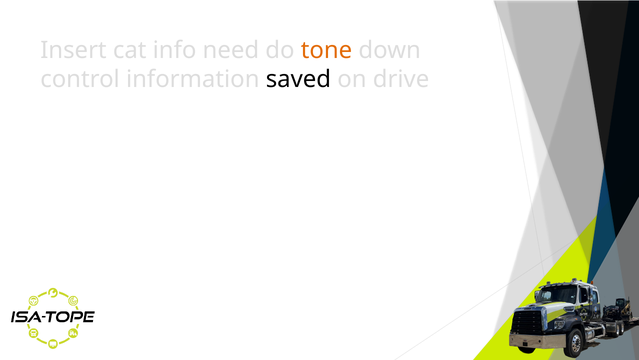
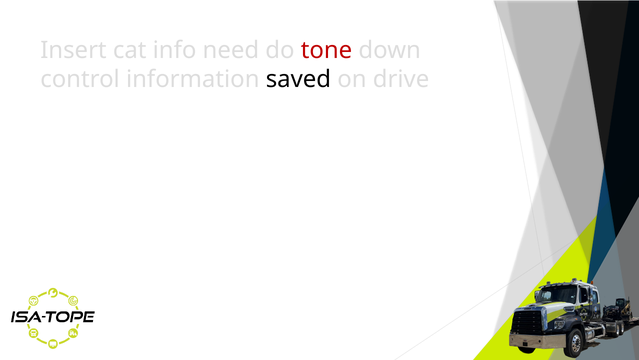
tone colour: orange -> red (327, 50)
